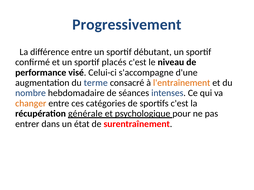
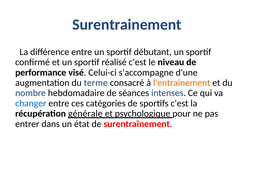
Progressivement: Progressivement -> Surentrainement (127, 25)
placés: placés -> réalisé (114, 62)
changer colour: orange -> blue (31, 104)
